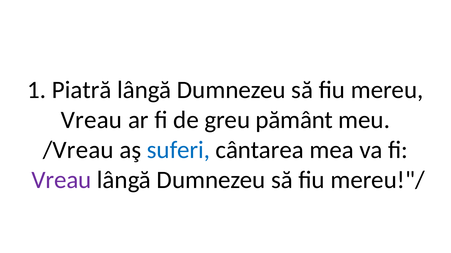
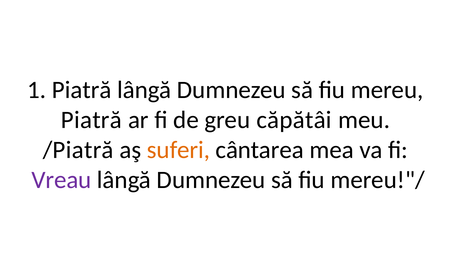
Vreau: Vreau -> Piatră (91, 120)
pământ: pământ -> căpătâi (294, 120)
/Vreau: /Vreau -> /Piatră (78, 150)
suferi colour: blue -> orange (178, 150)
